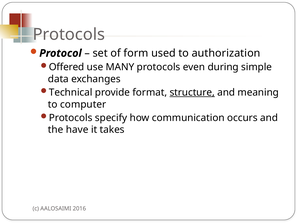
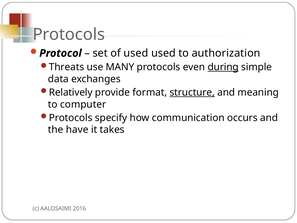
of form: form -> used (136, 53)
Offered: Offered -> Threats (67, 67)
during underline: none -> present (223, 67)
Technical: Technical -> Relatively (71, 92)
